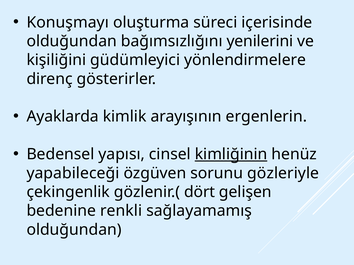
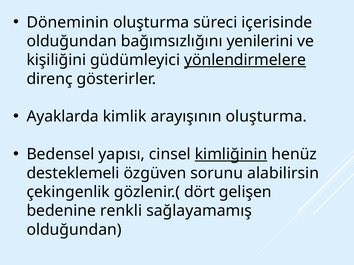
Konuşmayı: Konuşmayı -> Döneminin (68, 22)
yönlendirmelere underline: none -> present (245, 60)
arayışının ergenlerin: ergenlerin -> oluşturma (266, 117)
yapabileceği: yapabileceği -> desteklemeli (73, 173)
gözleriyle: gözleriyle -> alabilirsin (283, 173)
